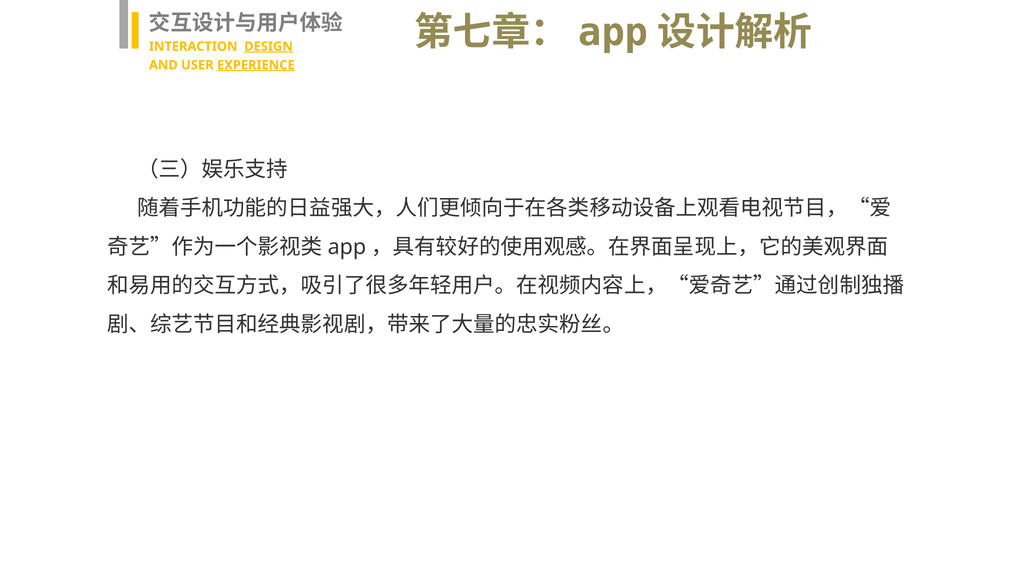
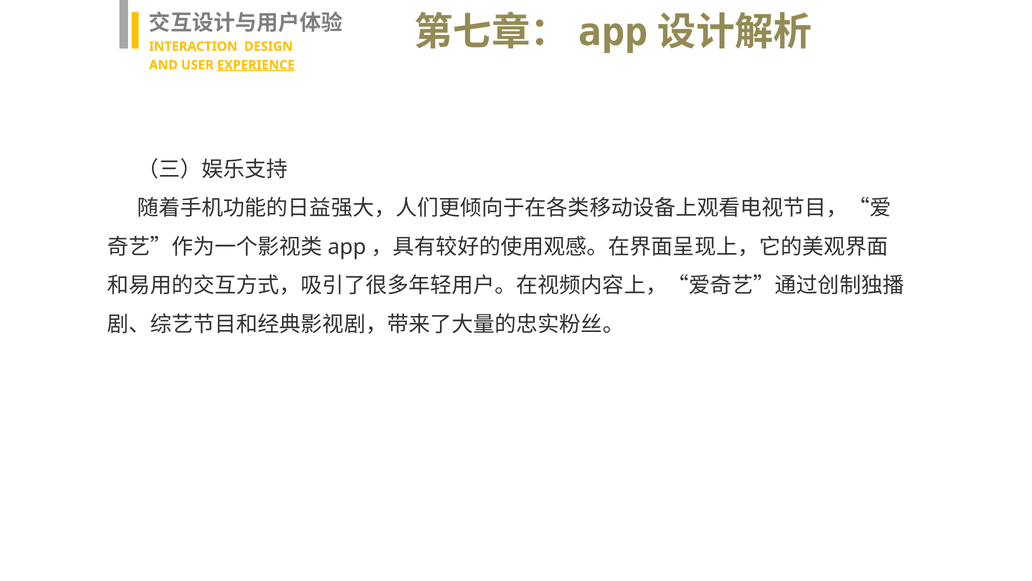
DESIGN underline: present -> none (268, 46)
